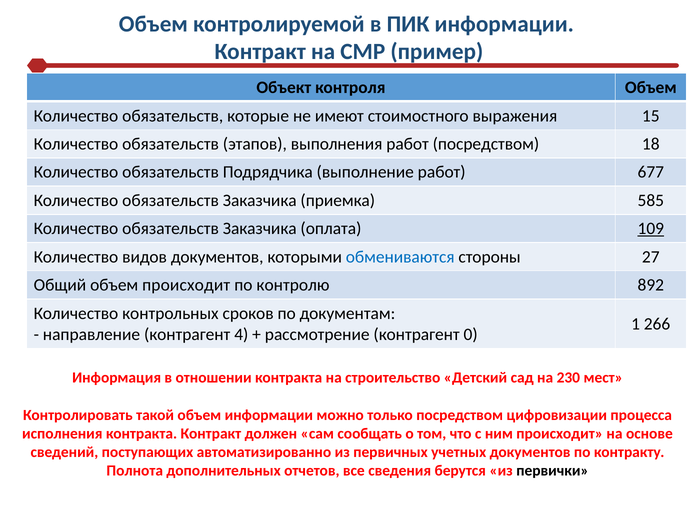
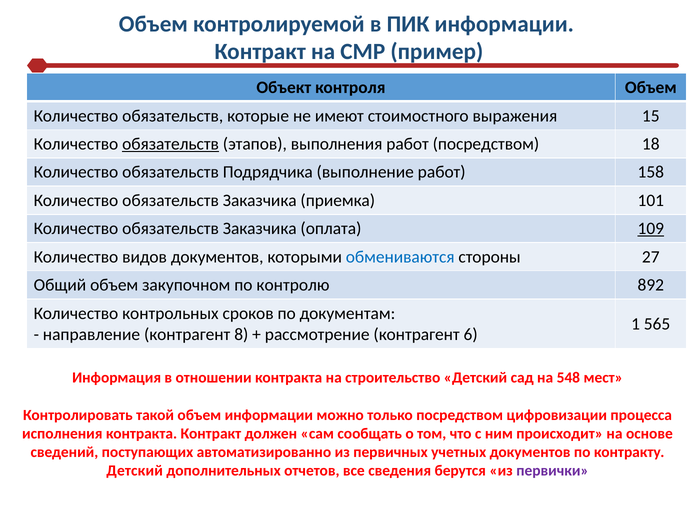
обязательств underline: none -> present (171, 144)
677: 677 -> 158 (651, 172)
585: 585 -> 101 (651, 200)
объем происходит: происходит -> закупочном (186, 285)
266: 266 -> 565 (657, 324)
4: 4 -> 8 (241, 335)
0: 0 -> 6 (471, 335)
230: 230 -> 548 (568, 378)
Полнота: Полнота -> Детский (135, 471)
первички colour: black -> purple (553, 471)
